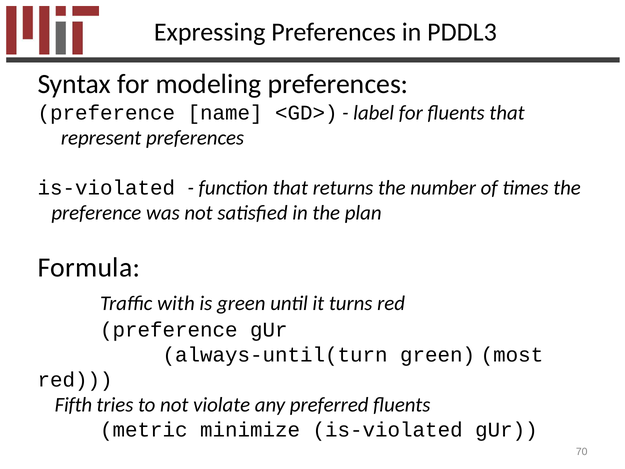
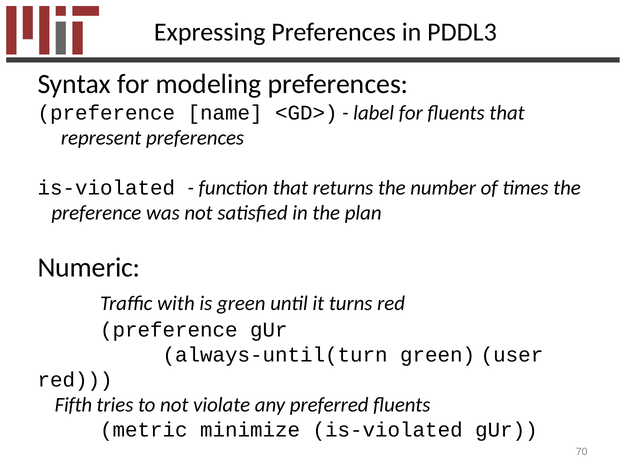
Formula: Formula -> Numeric (89, 268)
most: most -> user (512, 355)
